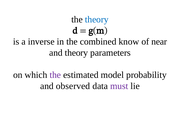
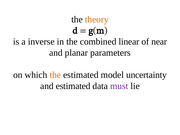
theory colour: blue -> orange (97, 19)
know: know -> linear (129, 42)
and theory: theory -> planar (76, 53)
the colour: purple -> orange (55, 75)
probability: probability -> uncertainty (147, 75)
and observed: observed -> estimated (73, 86)
